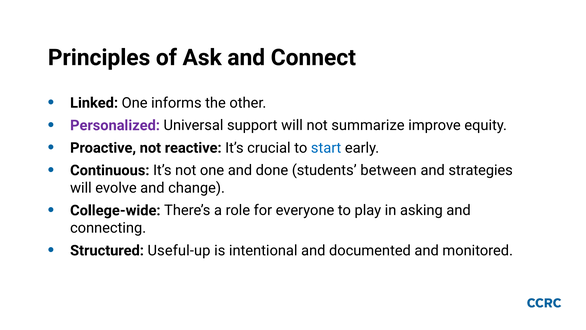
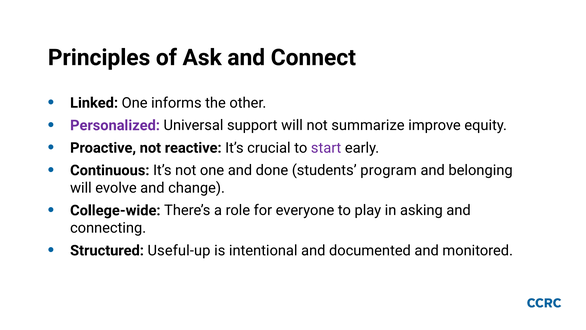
start colour: blue -> purple (326, 148)
between: between -> program (388, 170)
strategies: strategies -> belonging (481, 170)
